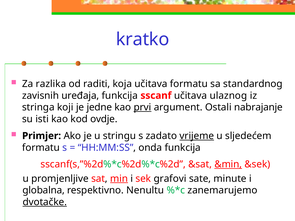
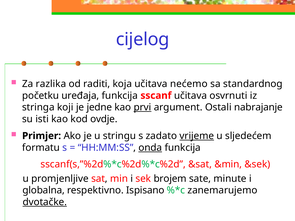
kratko: kratko -> cijelog (143, 39)
učitava formatu: formatu -> nećemo (189, 84)
zavisnih: zavisnih -> početku (41, 96)
ulaznog: ulaznog -> osvrnuti (228, 96)
onda underline: none -> present (150, 148)
&min underline: present -> none (228, 165)
min underline: present -> none (119, 179)
grafovi: grafovi -> brojem (170, 179)
Nenultu: Nenultu -> Ispisano (145, 191)
